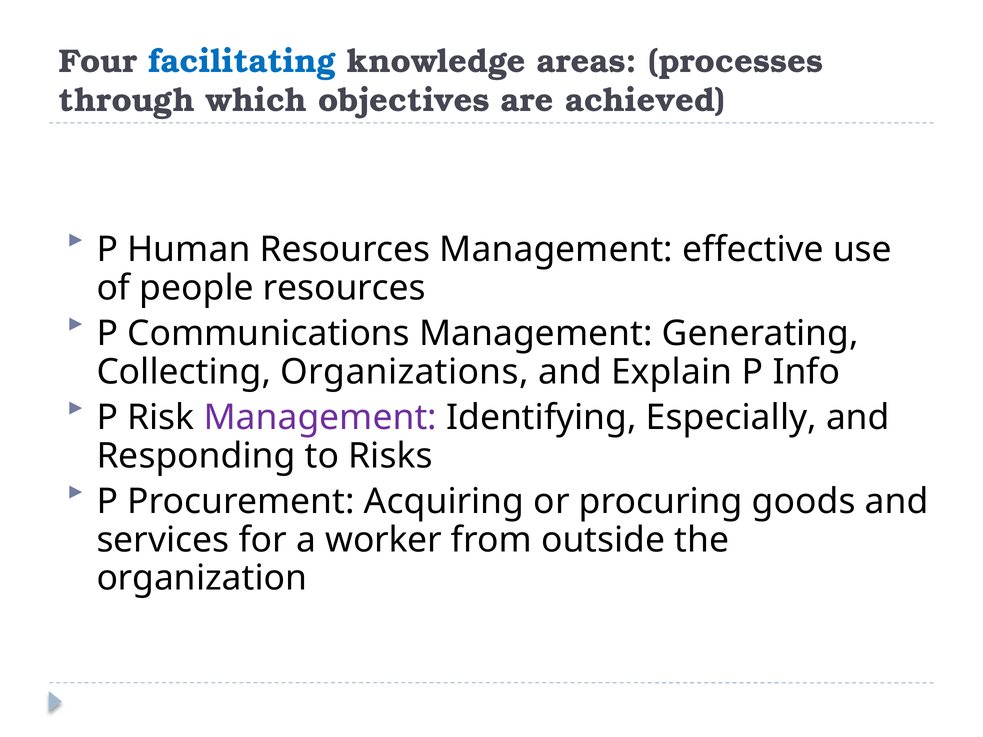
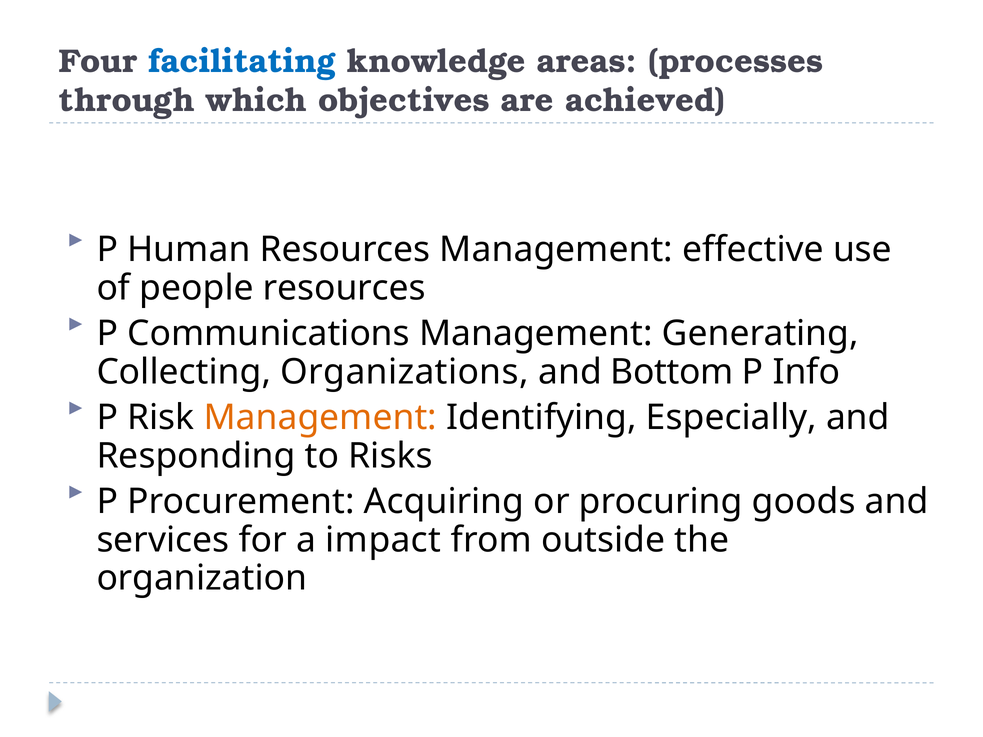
Explain: Explain -> Bottom (672, 372)
Management colour: purple -> orange (320, 418)
worker: worker -> impact (383, 540)
